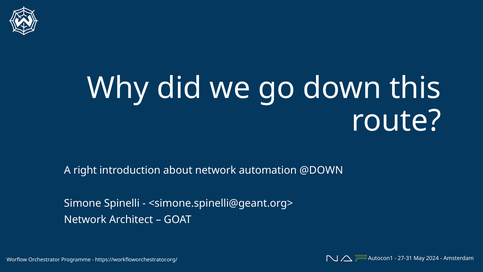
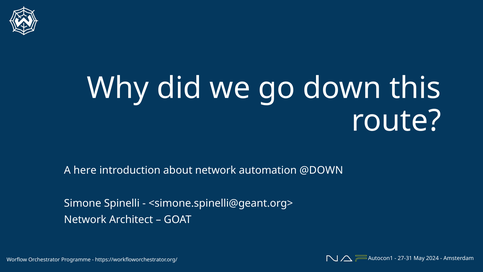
right: right -> here (85, 170)
